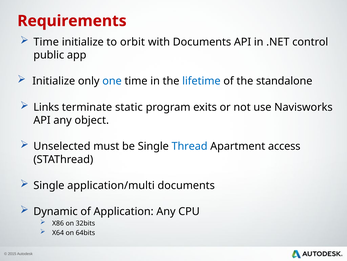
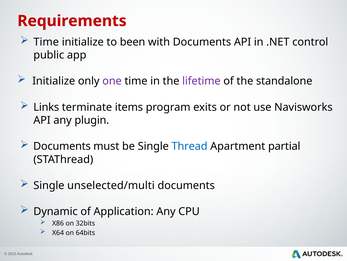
orbit: orbit -> been (133, 42)
one colour: blue -> purple (112, 81)
lifetime colour: blue -> purple (201, 81)
static: static -> items (129, 107)
object: object -> plugin (92, 120)
Unselected: Unselected -> Documents (62, 146)
access: access -> partial (284, 146)
application/multi: application/multi -> unselected/multi (111, 185)
